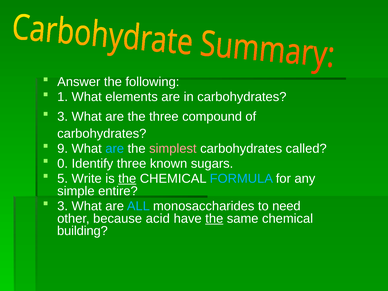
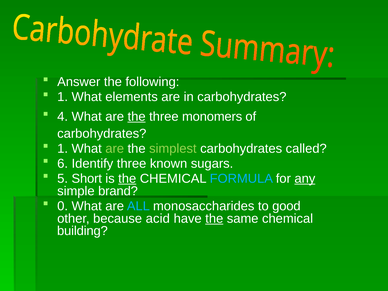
3: 3 -> 4 (63, 117)
the underline: none -> present (137, 117)
compound: compound -> monomers (212, 117)
9: 9 -> 1 (63, 149)
are colour: light blue -> light green (115, 149)
simplest colour: pink -> light green (173, 149)
0: 0 -> 6 (63, 164)
Write: Write -> Short (87, 179)
any underline: none -> present (305, 179)
entire: entire -> brand (118, 191)
3: 3 -> 0 (63, 206)
need: need -> good (286, 206)
